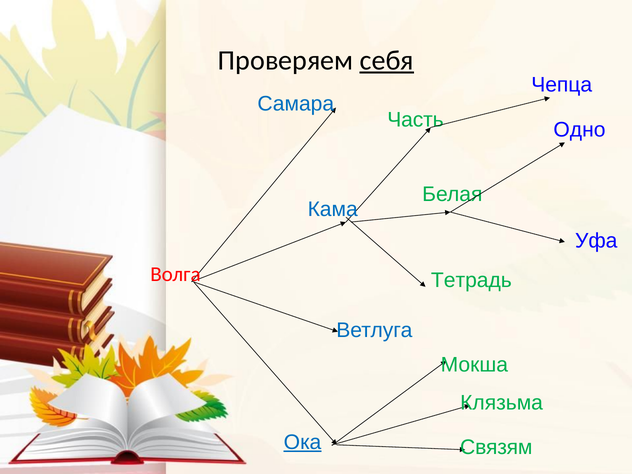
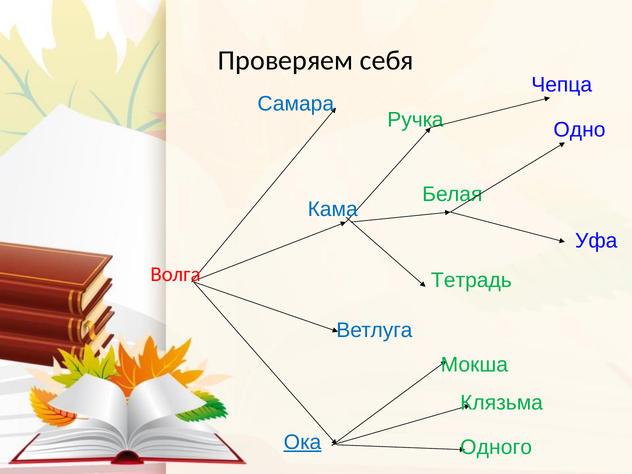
себя underline: present -> none (387, 60)
Часть: Часть -> Ручка (415, 120)
Связям: Связям -> Одного (496, 447)
